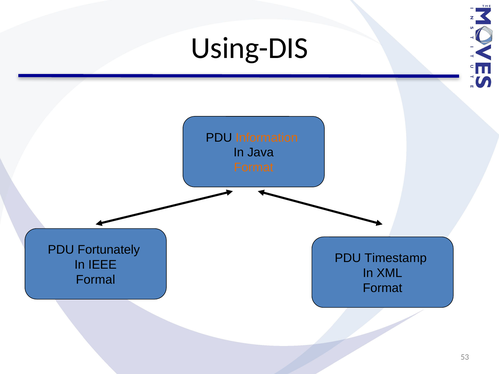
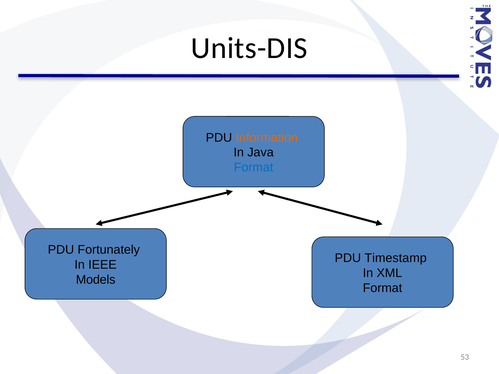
Using-DIS: Using-DIS -> Units-DIS (249, 48)
Format colour: orange -> blue (254, 168)
Formal: Formal -> Models (96, 280)
